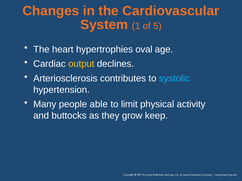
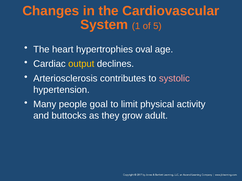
systolic colour: light blue -> pink (174, 79)
able: able -> goal (99, 105)
keep: keep -> adult (156, 116)
